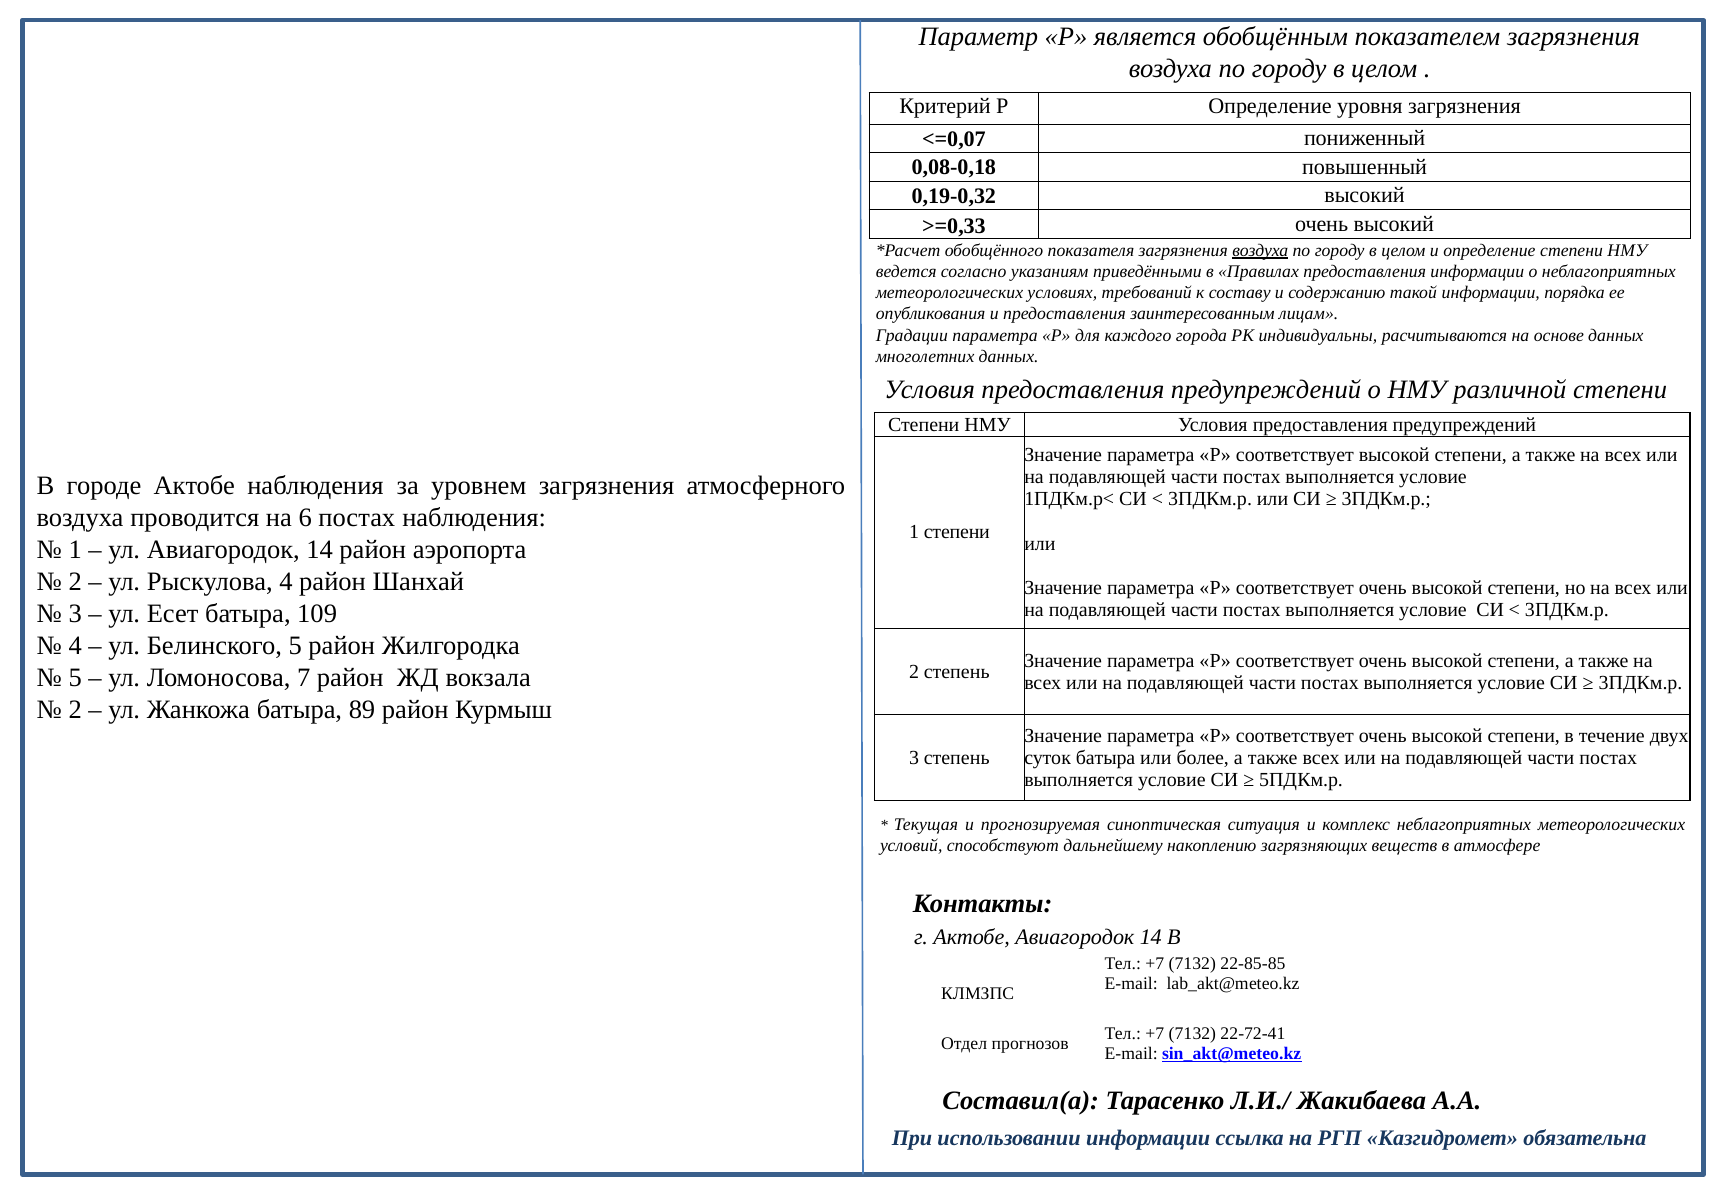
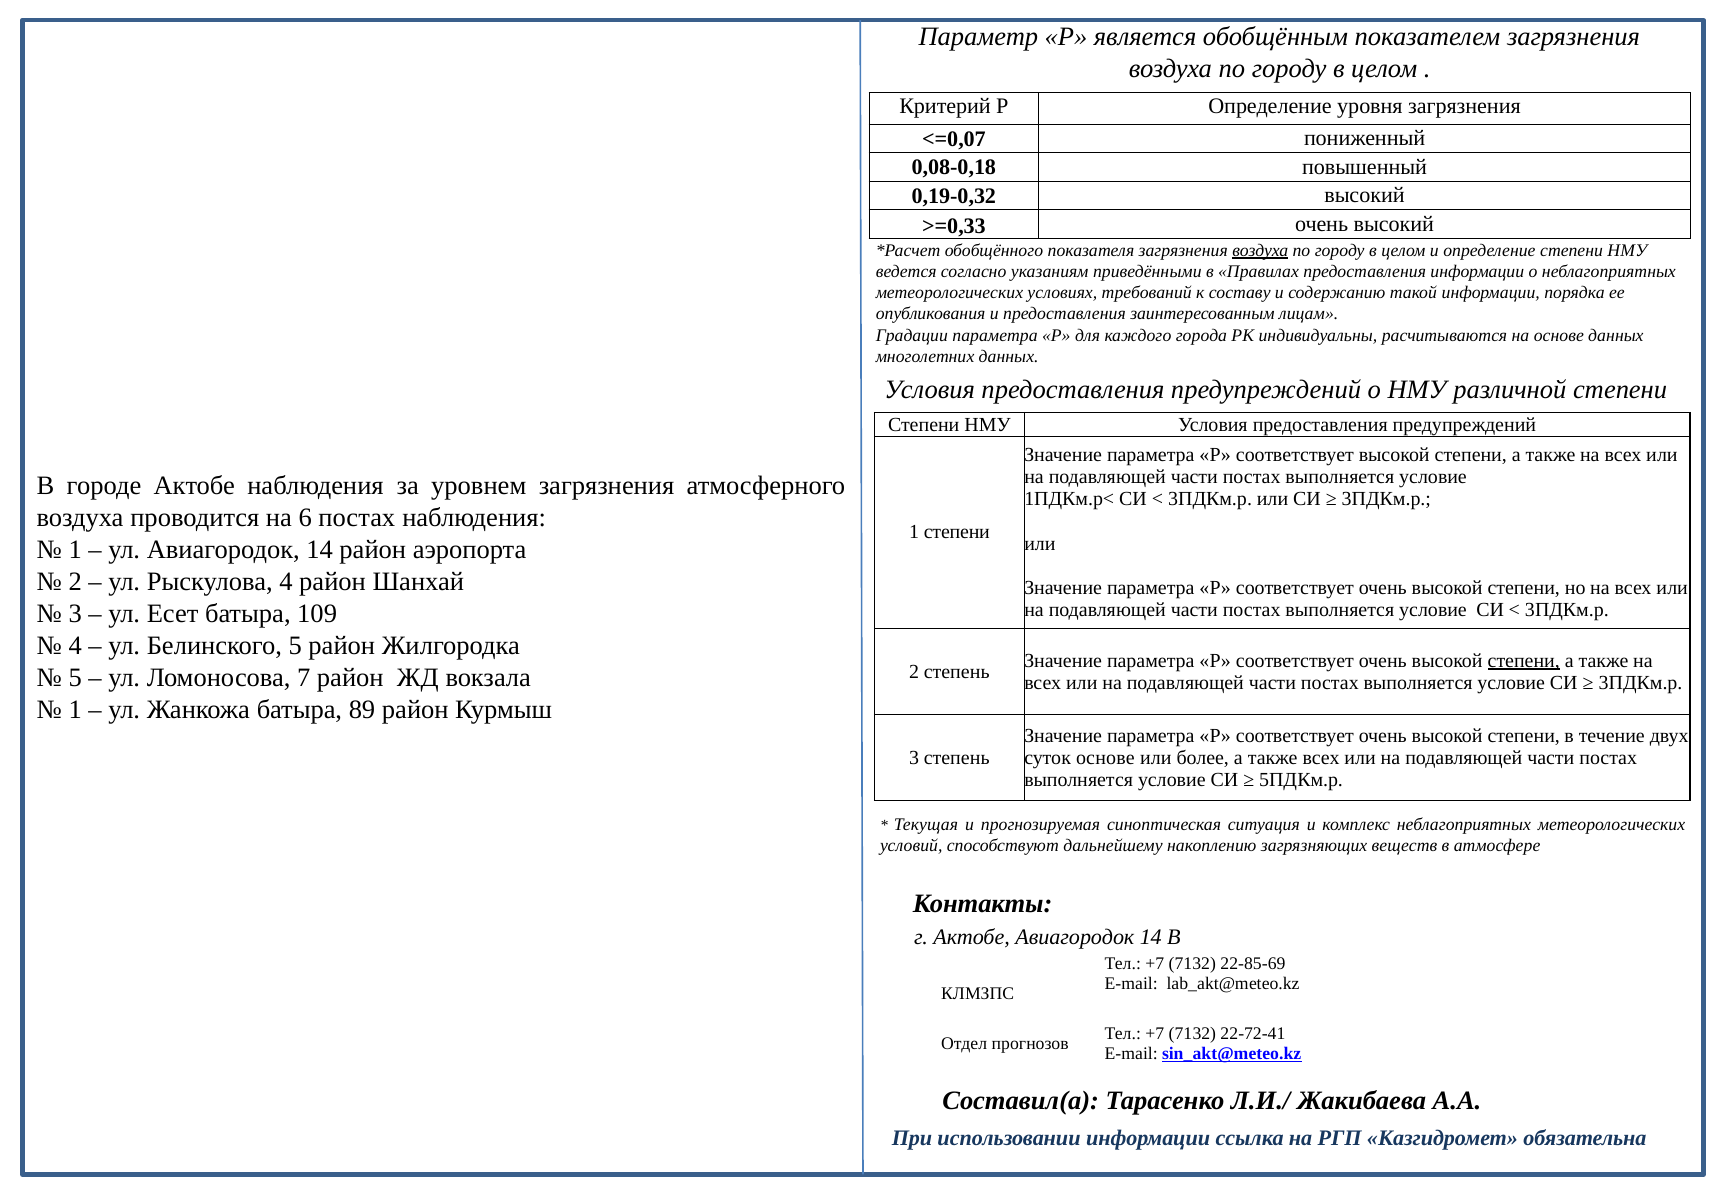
степени underline: none -> present (1524, 660)
2: 2 -> 1 (75, 709)
суток батыра: батыра -> основе (1105, 758)
22-85-85: 22-85-85 -> 22-85-69 (1253, 964)
